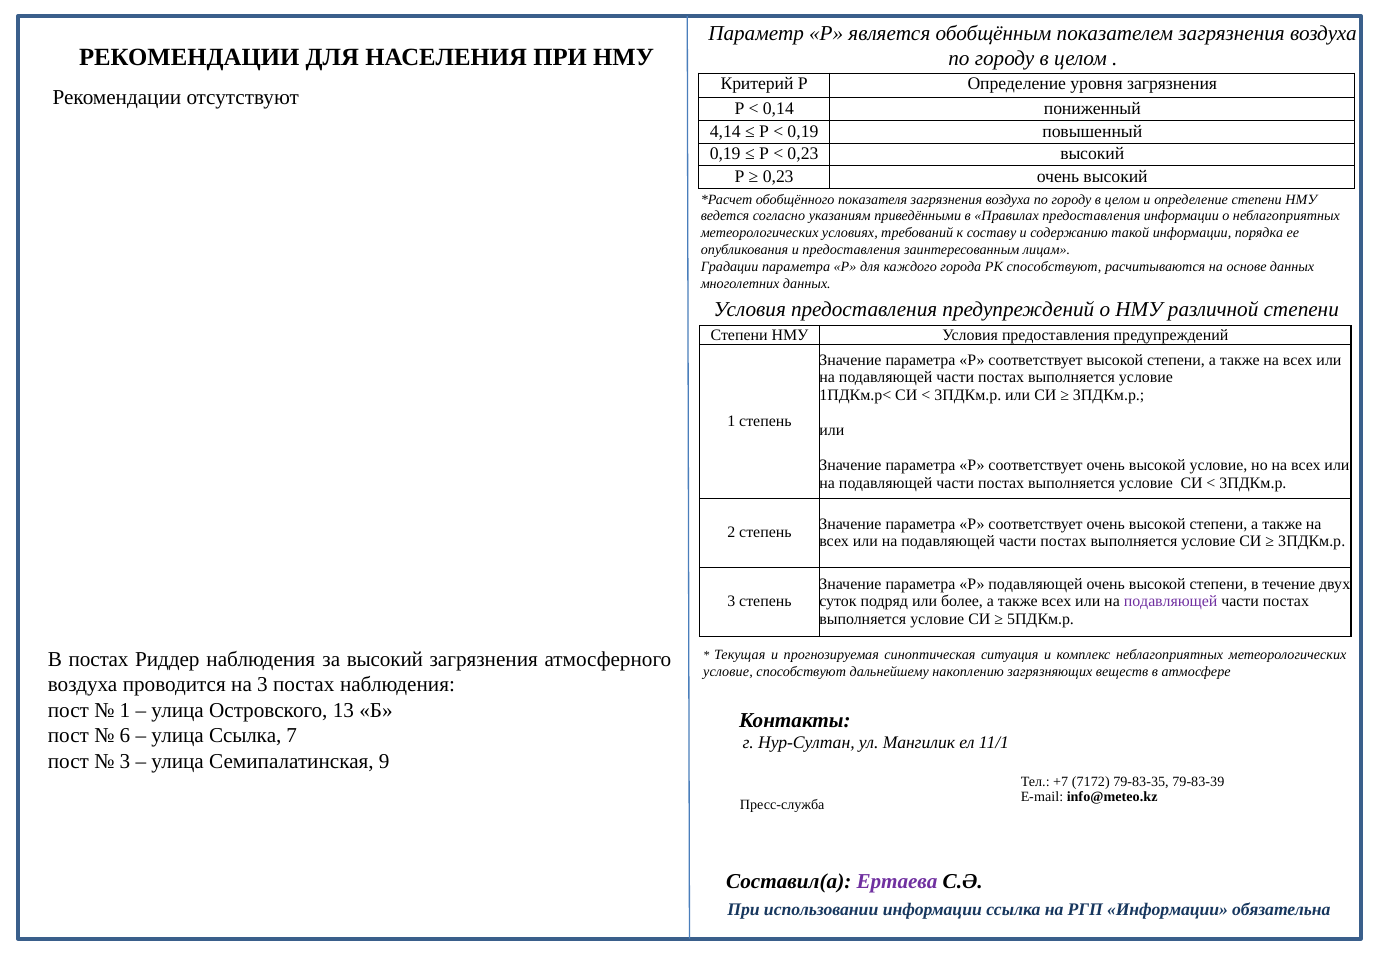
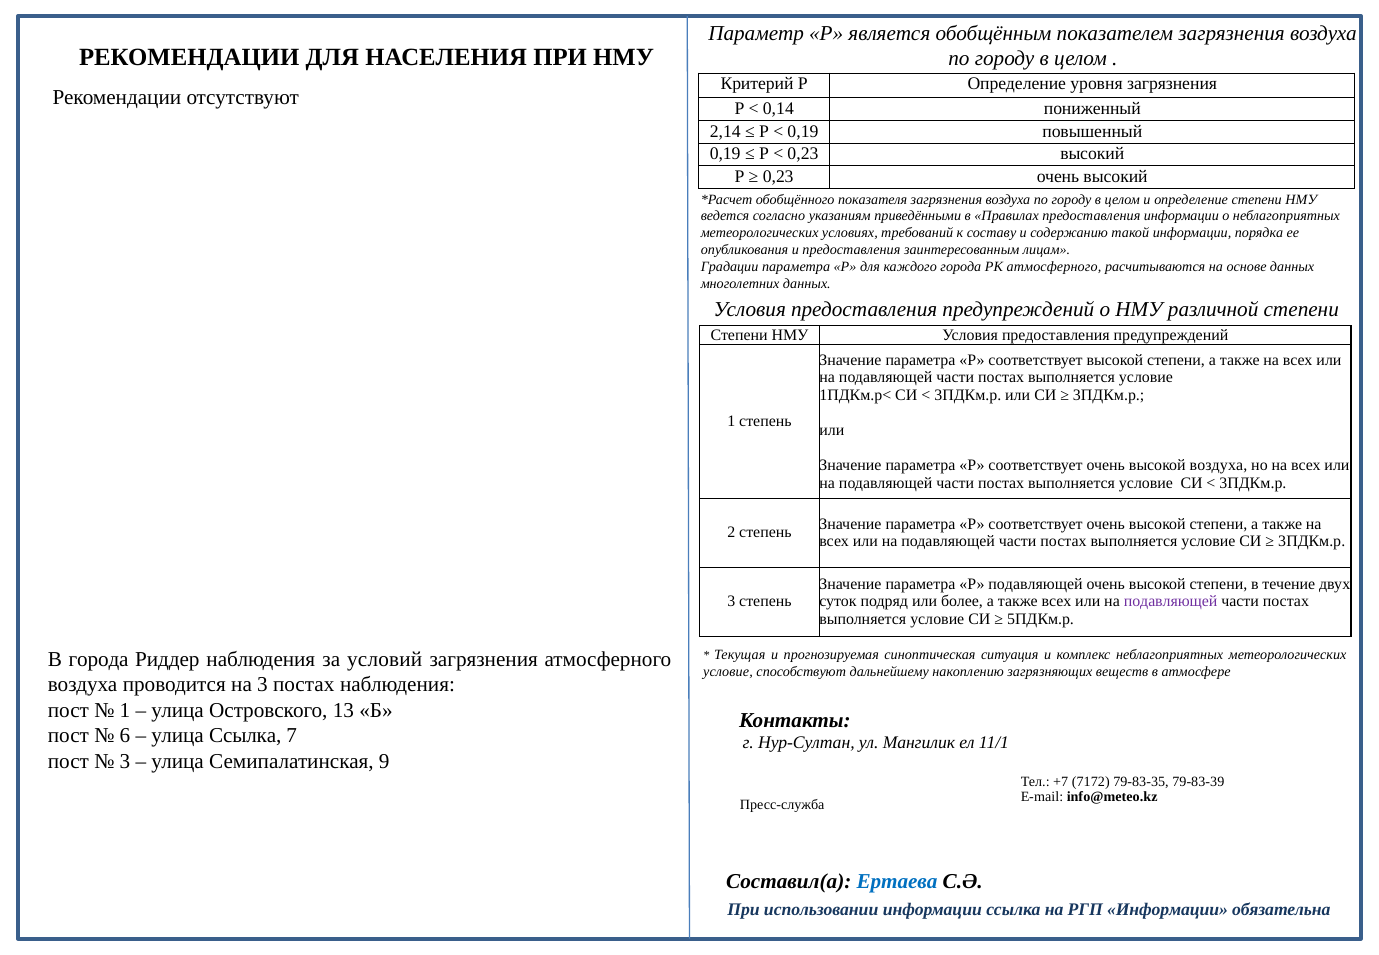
4,14: 4,14 -> 2,14 (725, 131)
РК способствуют: способствуют -> атмосферного (1054, 267)
высокой условие: условие -> воздуха (1218, 466)
В постах: постах -> города (99, 659)
за высокий: высокий -> условий (385, 659)
Ертаева colour: purple -> blue (897, 882)
